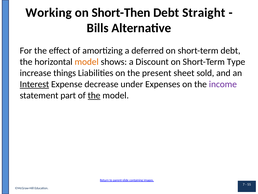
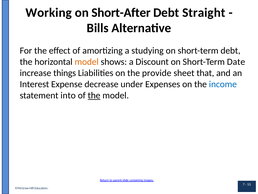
Short-Then: Short-Then -> Short-After (121, 13)
deferred: deferred -> studying (148, 51)
Type: Type -> Date (236, 62)
present: present -> provide (157, 73)
sold: sold -> that (205, 73)
Interest underline: present -> none (34, 84)
income colour: purple -> blue (223, 84)
part: part -> into (68, 95)
